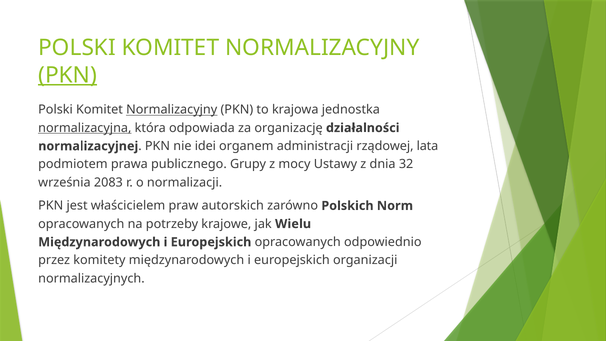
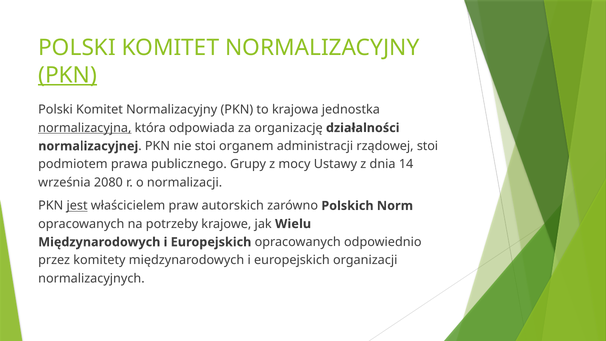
Normalizacyjny underline: present -> none (172, 110)
nie idei: idei -> stoi (205, 146)
rządowej lata: lata -> stoi (427, 146)
32: 32 -> 14 (406, 164)
2083: 2083 -> 2080 (108, 182)
jest underline: none -> present (77, 206)
